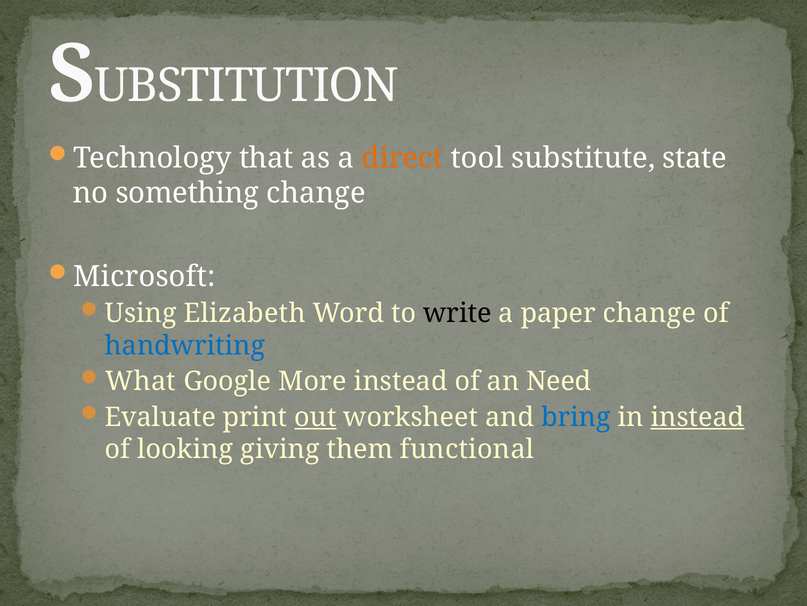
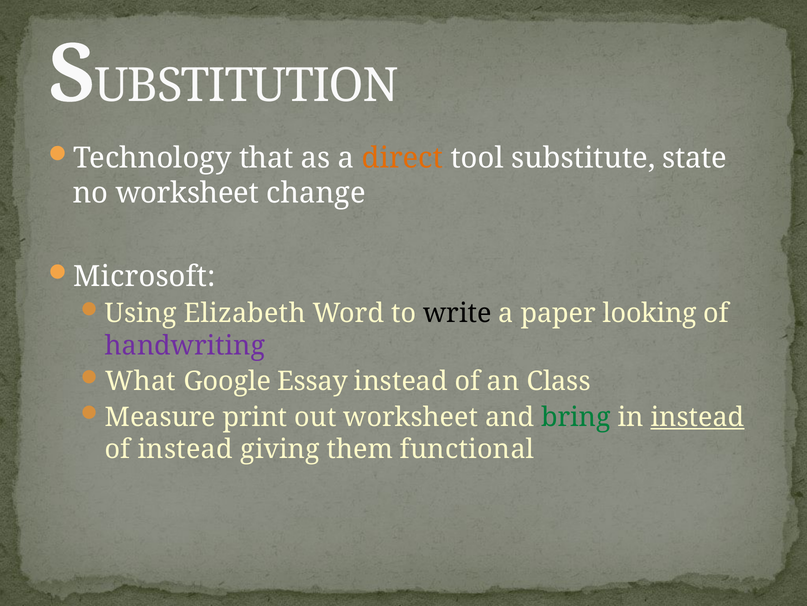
no something: something -> worksheet (187, 193)
paper change: change -> looking (650, 313)
handwriting colour: blue -> purple (185, 345)
More: More -> Essay (313, 381)
Need: Need -> Class (559, 381)
Evaluate: Evaluate -> Measure (160, 417)
out underline: present -> none (315, 417)
bring colour: blue -> green (576, 417)
of looking: looking -> instead (185, 449)
